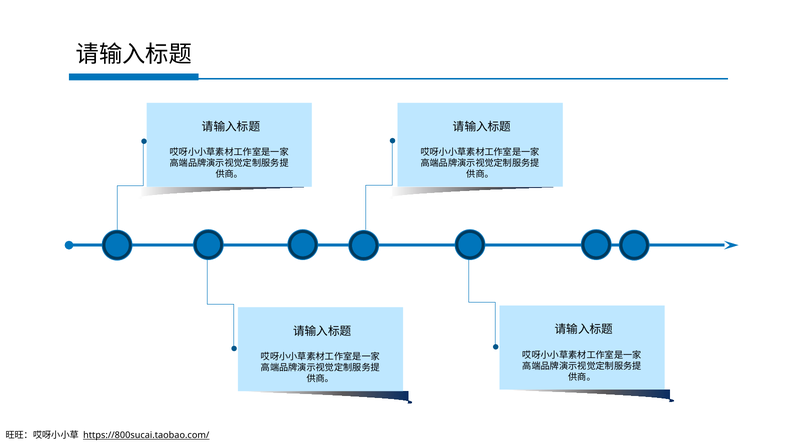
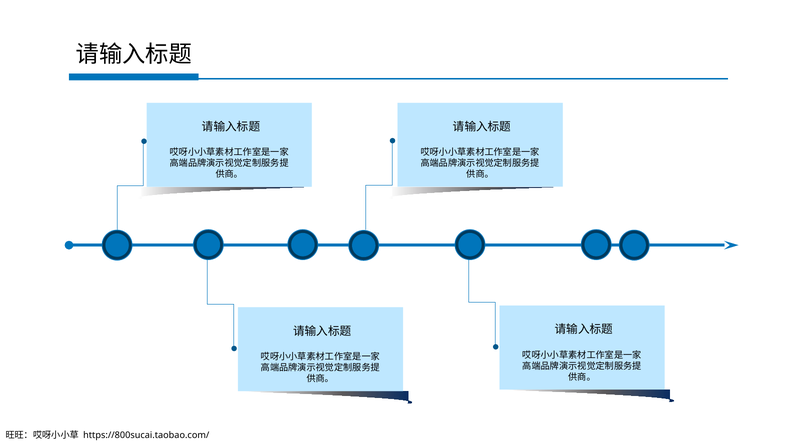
https://800sucai.taobao.com/ underline: present -> none (146, 436)
